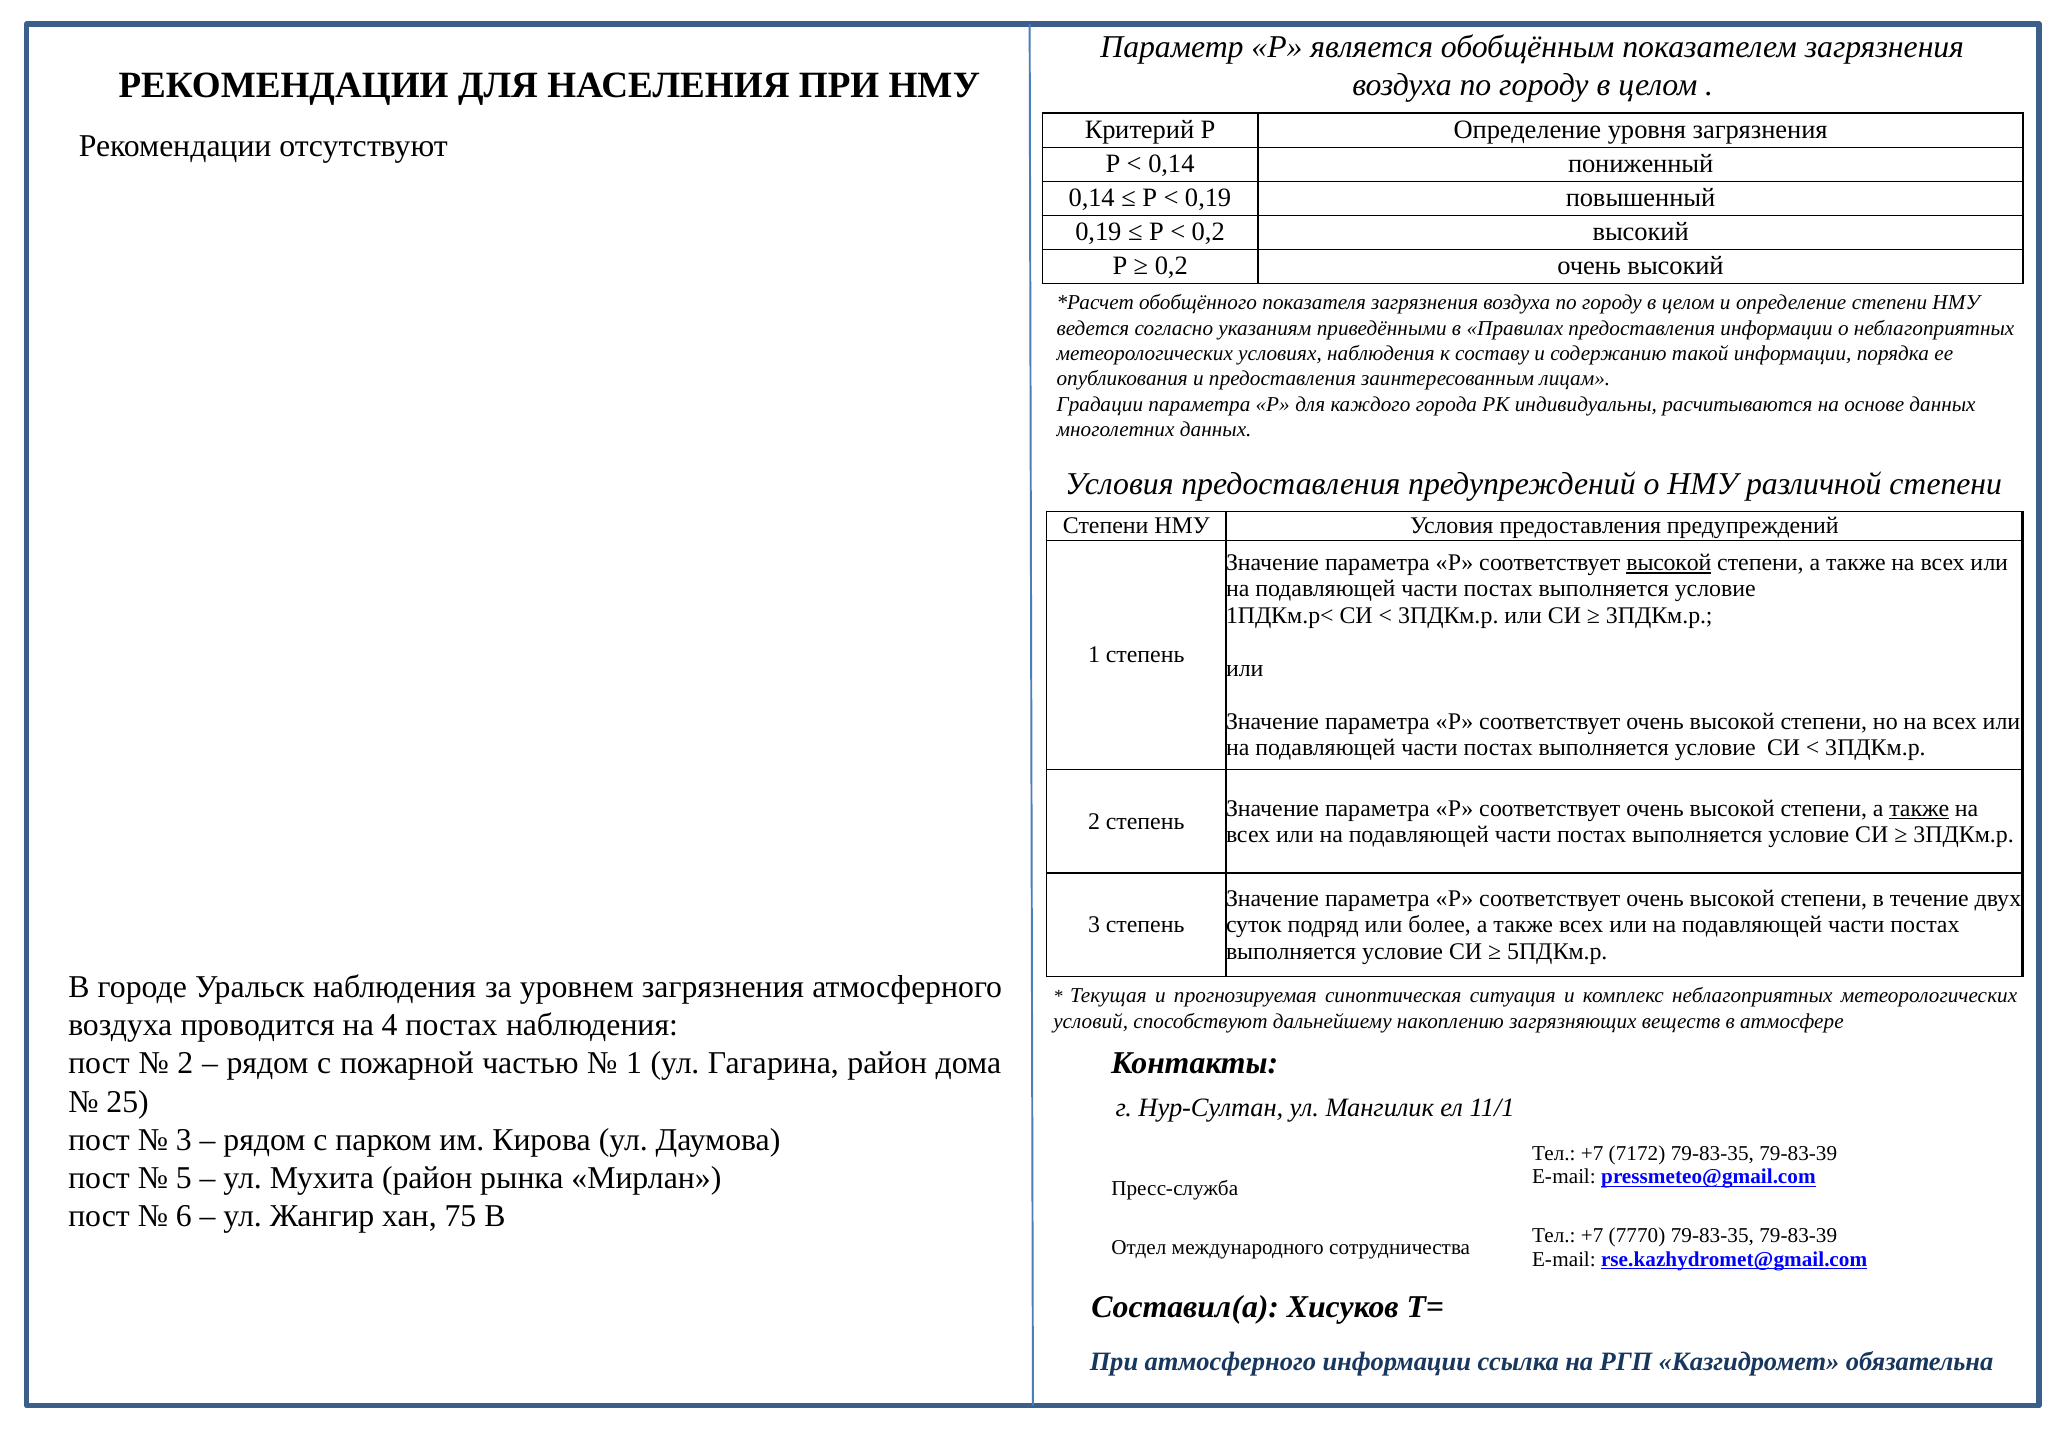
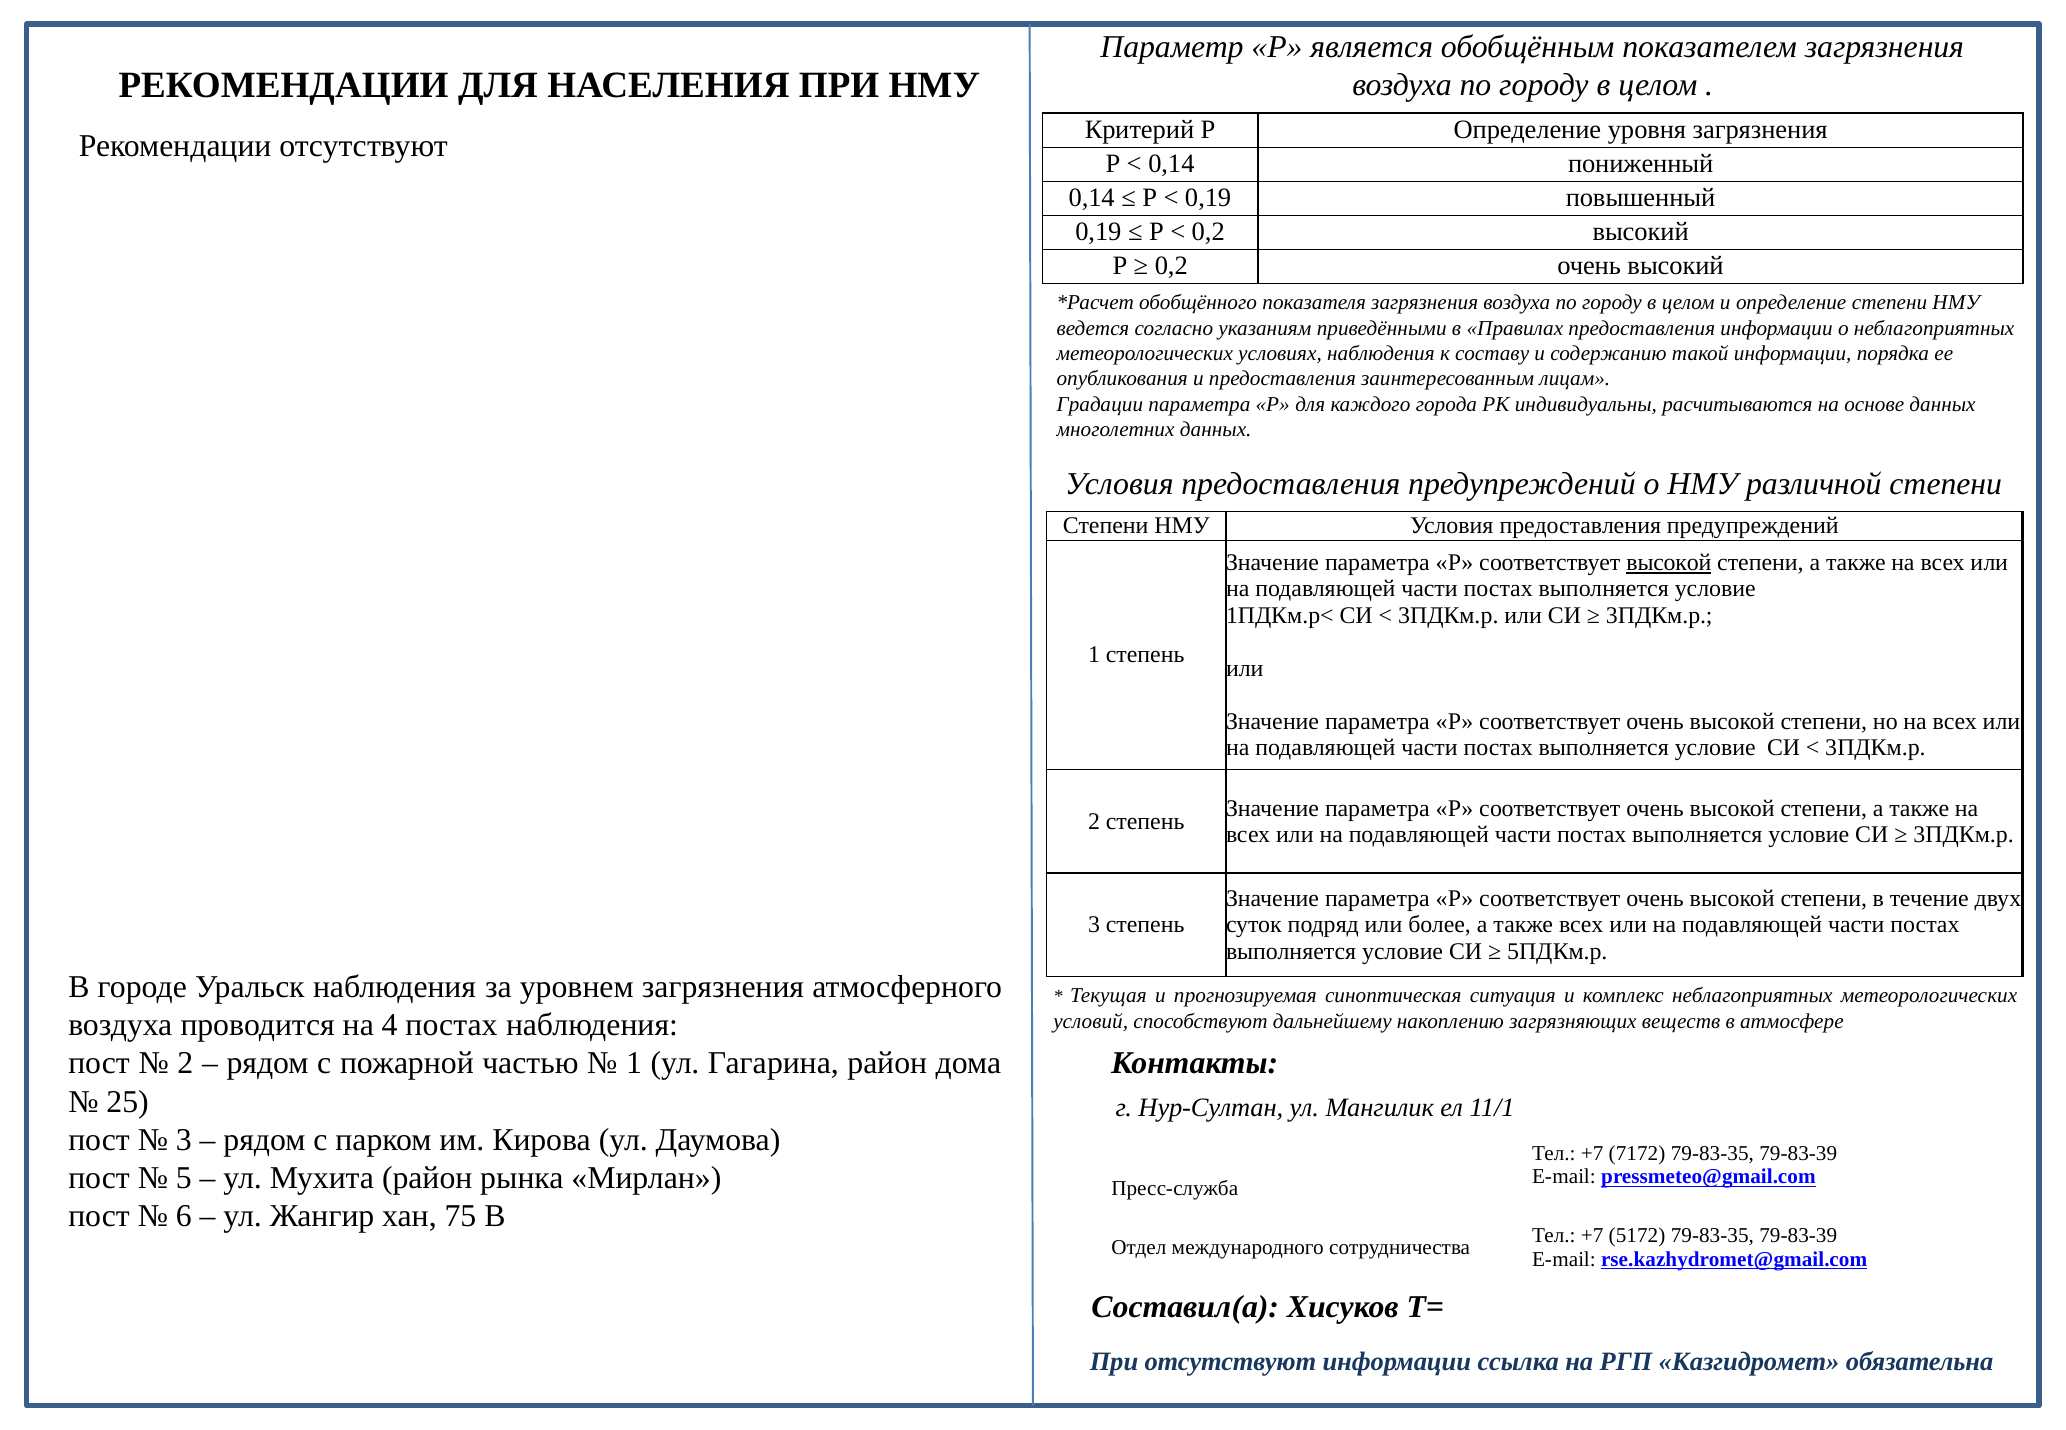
также underline: present -> none (1919, 808)
7770: 7770 -> 5172 (1637, 1236)
При атмосферного: атмосферного -> отсутствуют (1230, 1362)
